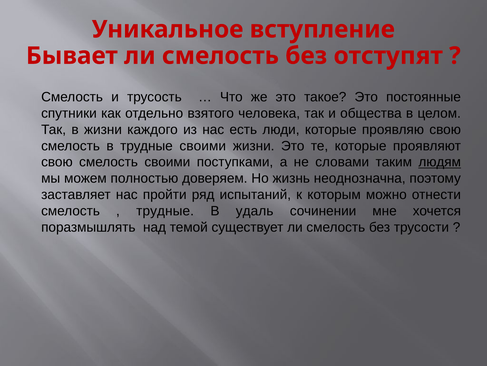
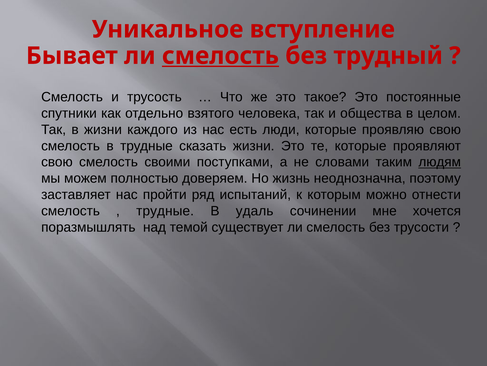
смелость underline: none -> present (220, 56)
отступят: отступят -> трудный (388, 56)
трудные своими: своими -> сказать (203, 146)
